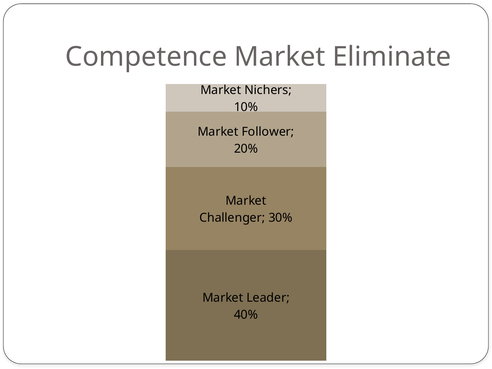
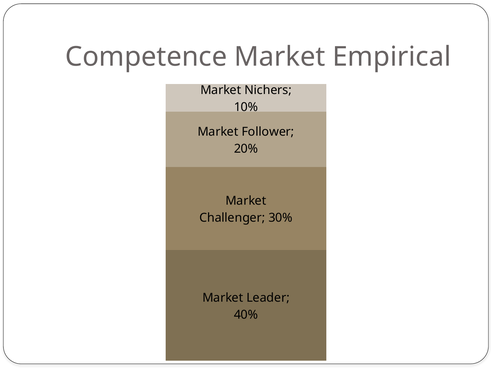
Eliminate: Eliminate -> Empirical (392, 57)
